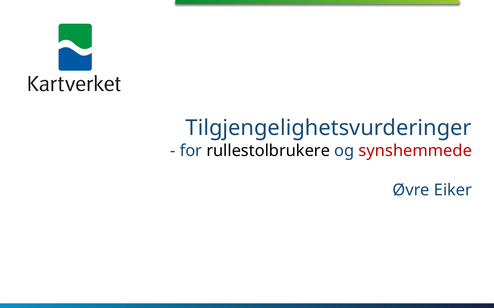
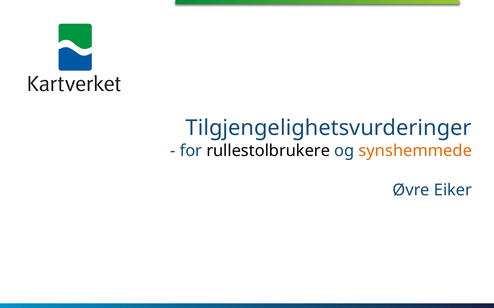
synshemmede colour: red -> orange (415, 151)
